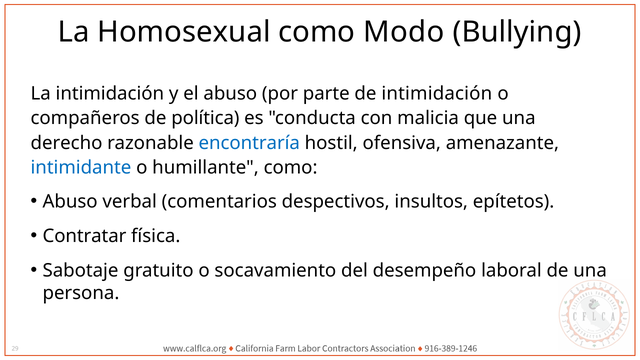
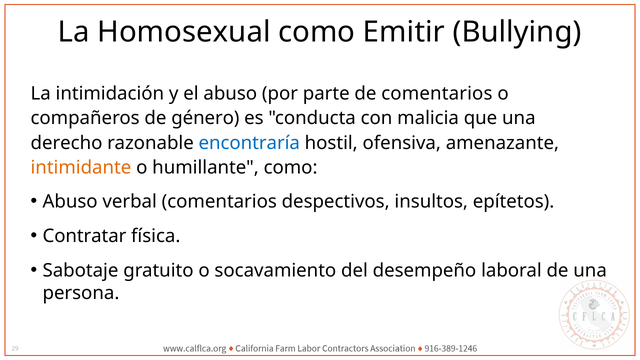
Modo: Modo -> Emitir (404, 32)
de intimidación: intimidación -> comentarios (437, 94)
política: política -> género (205, 118)
intimidante colour: blue -> orange (81, 167)
